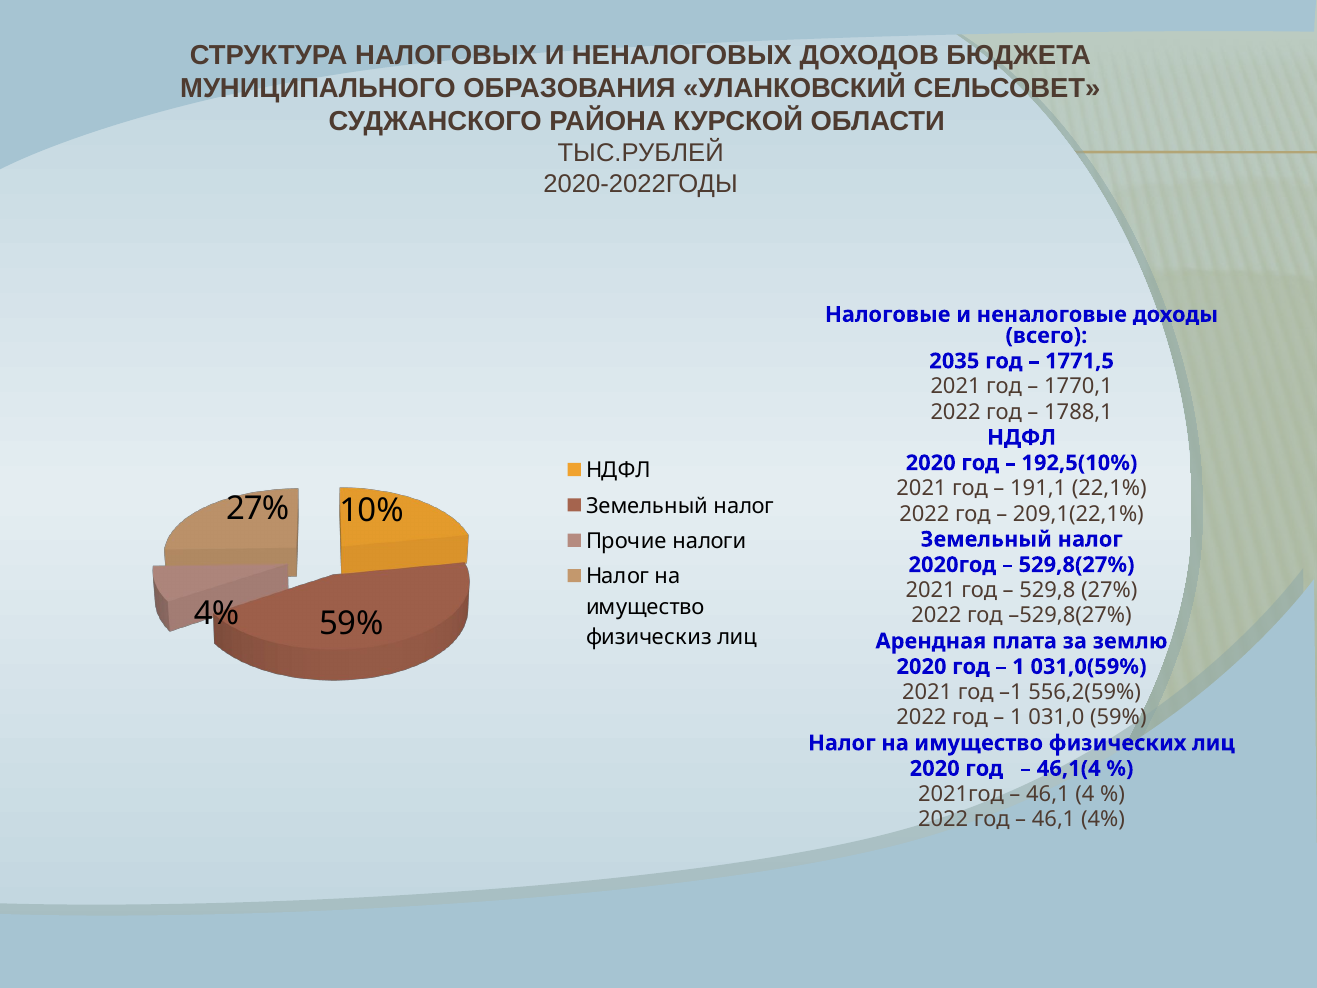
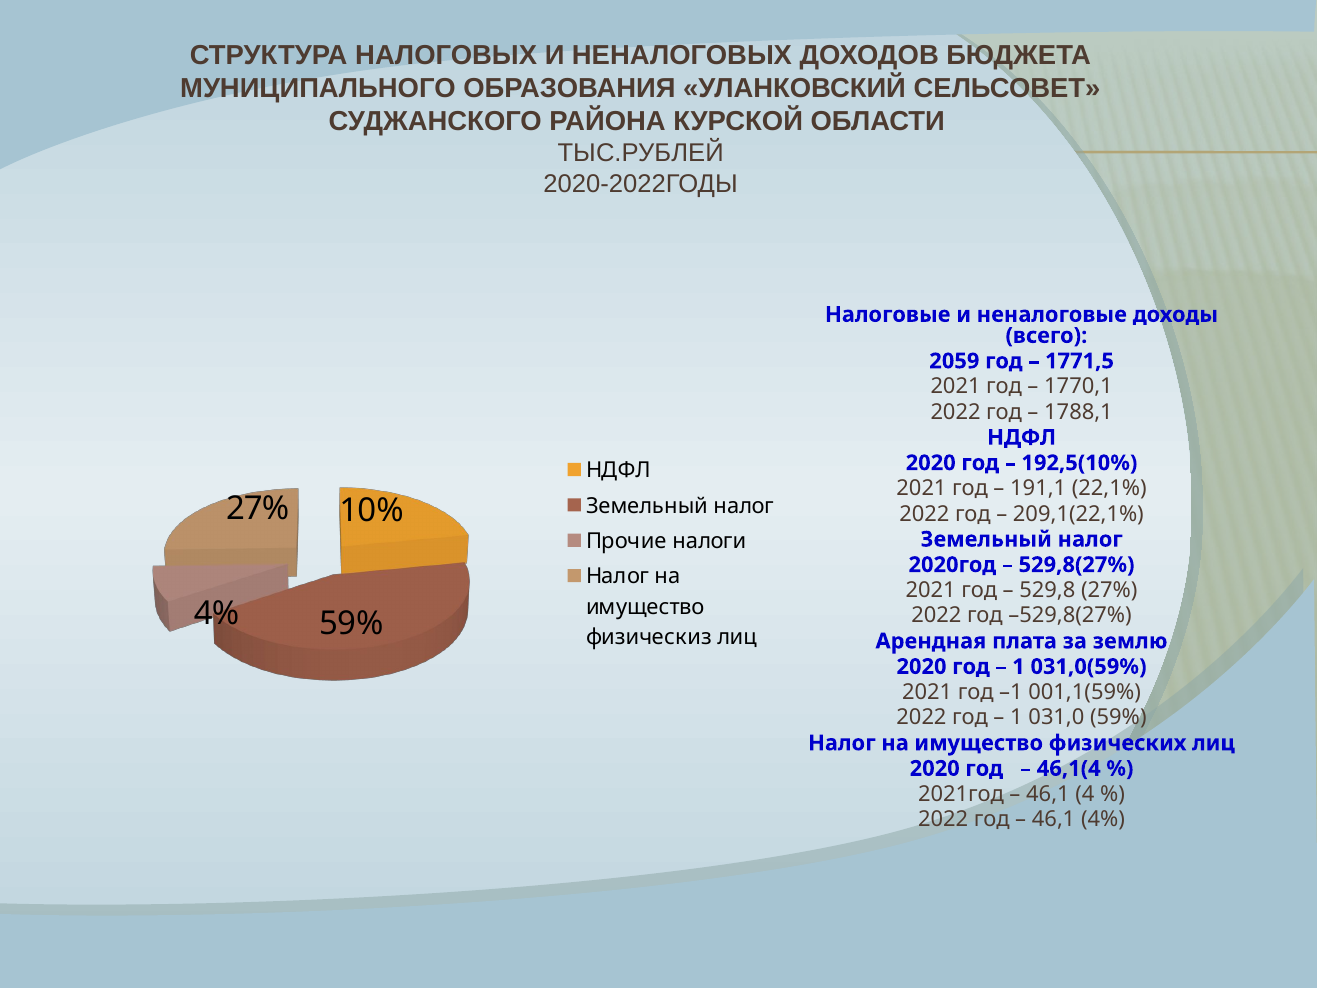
2035: 2035 -> 2059 (954, 361)
556,2(59%: 556,2(59% -> 001,1(59% (1085, 692)
